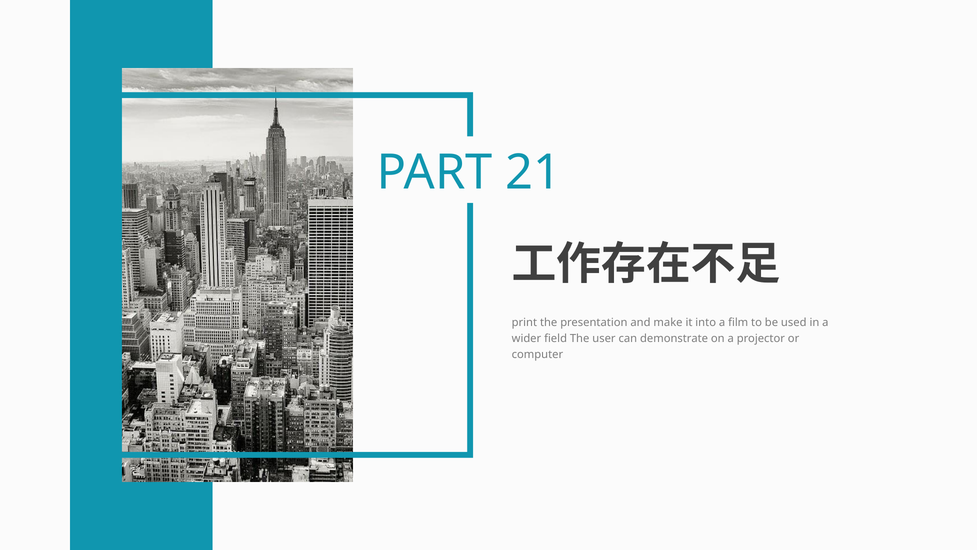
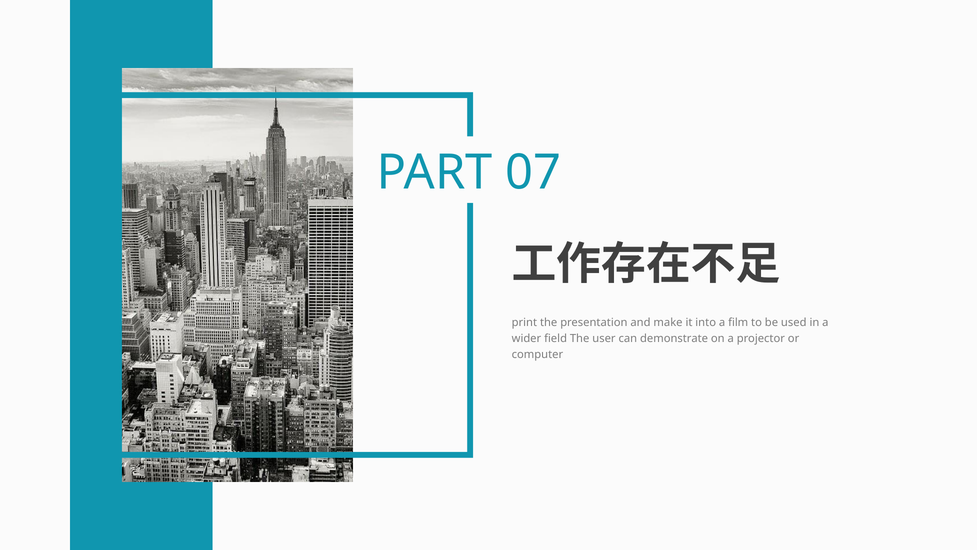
21: 21 -> 07 (533, 172)
